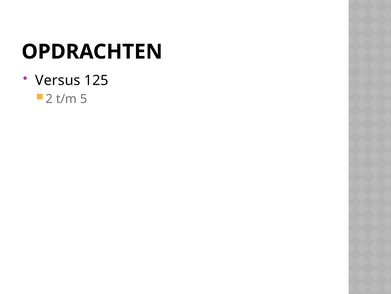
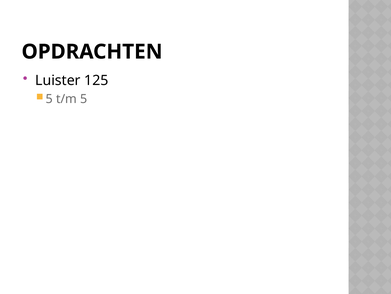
Versus: Versus -> Luister (58, 80)
2: 2 -> 5 (49, 99)
